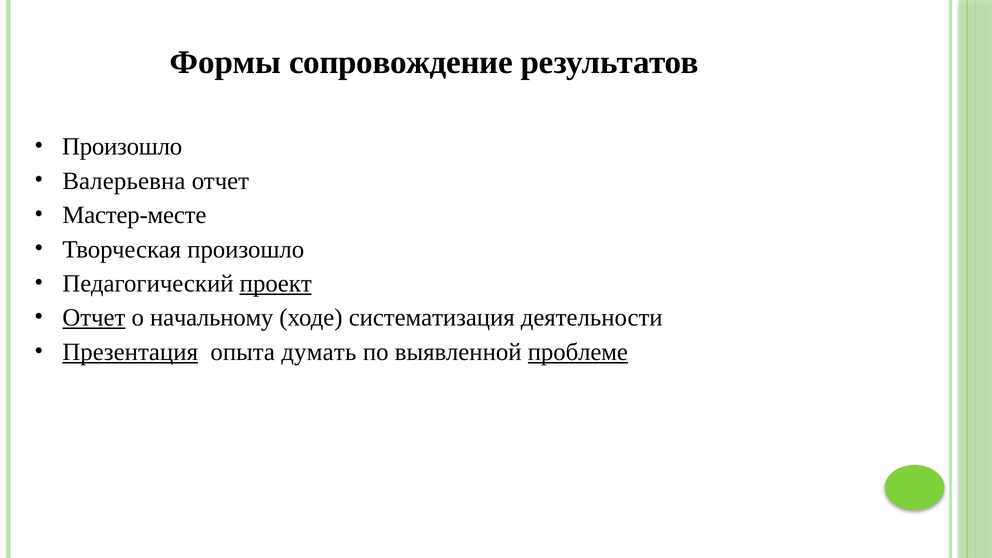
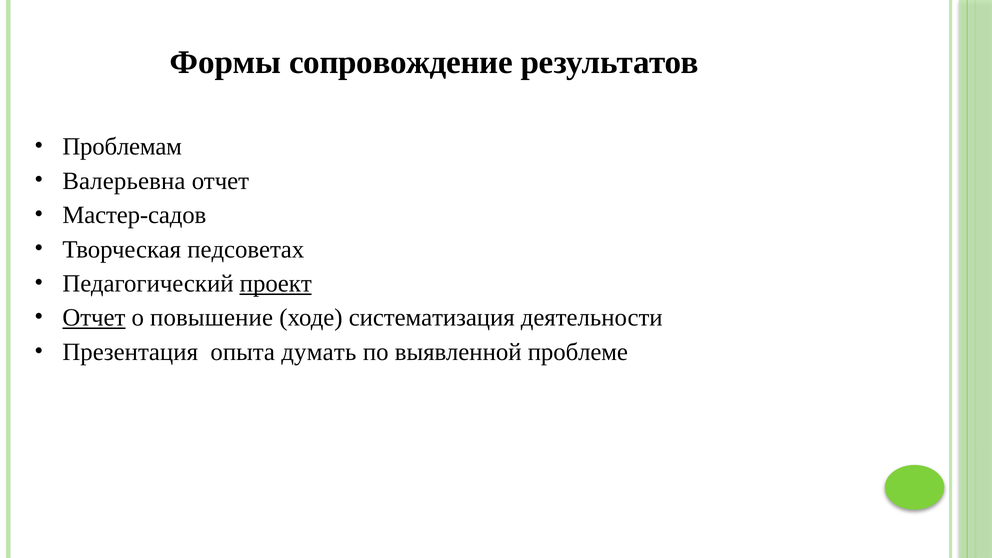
Произошло: Произошло -> Проблемам (122, 147)
Мастер-месте: Мастер-месте -> Мастер-садов (134, 215)
Творческая произошло: произошло -> педсоветах (246, 249)
начальному: начальному -> повышение (212, 318)
Презентация underline: present -> none (130, 352)
проблеме underline: present -> none (578, 352)
